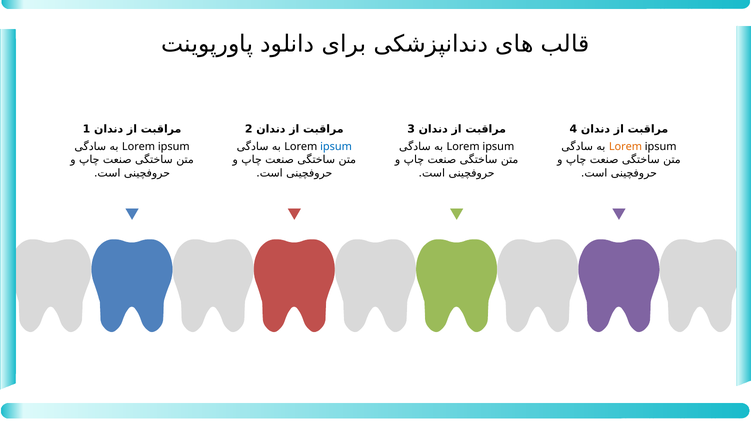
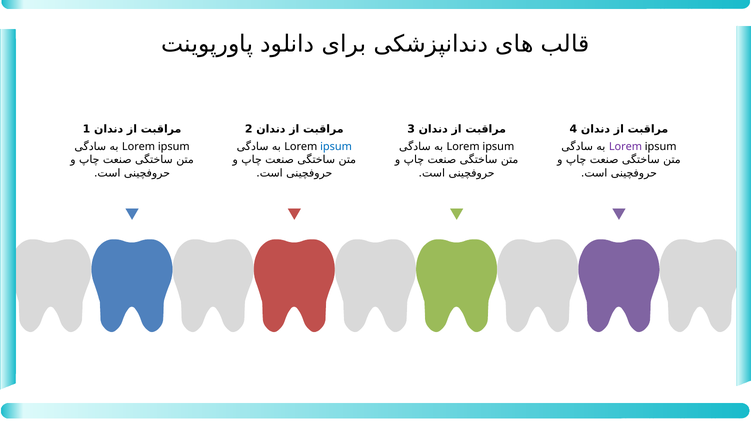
Lorem colour: orange -> purple (625, 147)
